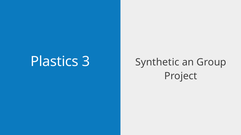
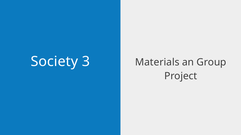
Plastics: Plastics -> Society (54, 62)
Synthetic: Synthetic -> Materials (157, 62)
